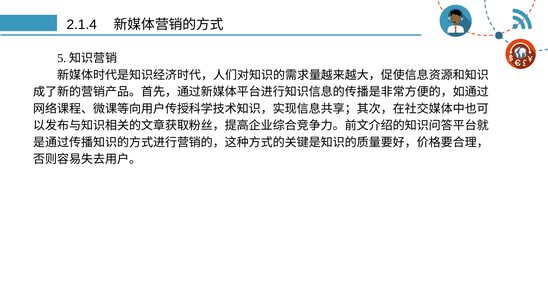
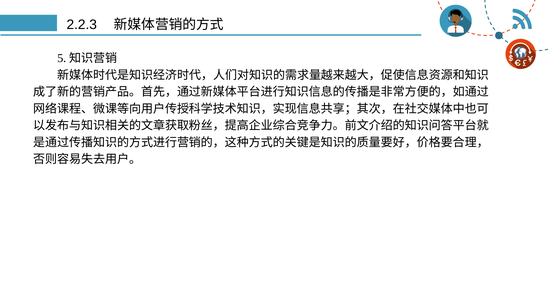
2.1.4: 2.1.4 -> 2.2.3 (82, 25)
